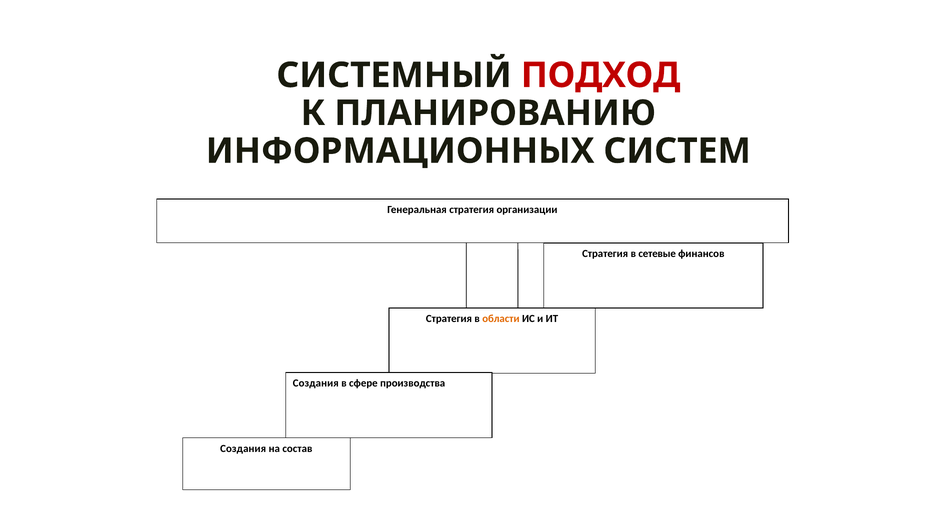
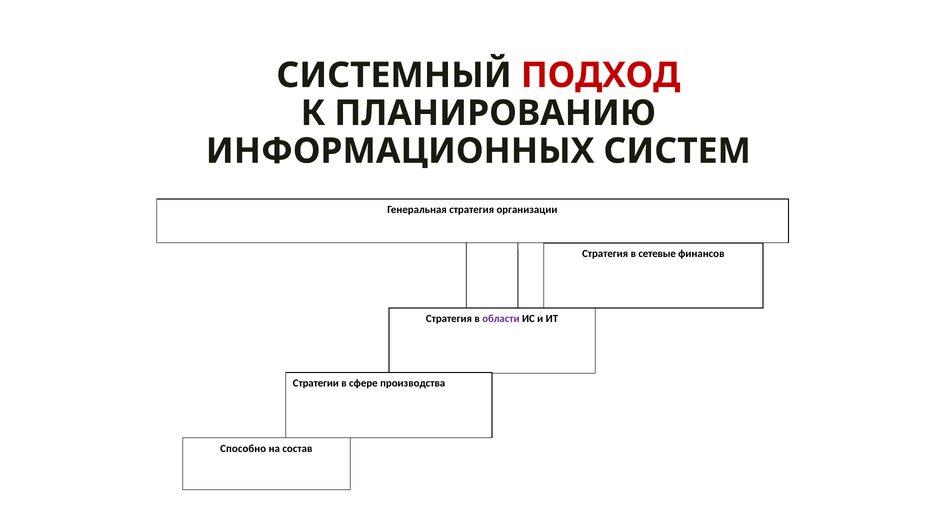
области colour: orange -> purple (501, 319)
Создания: Создания -> Стратегии (316, 383)
Создания: Создания -> Способно (243, 448)
